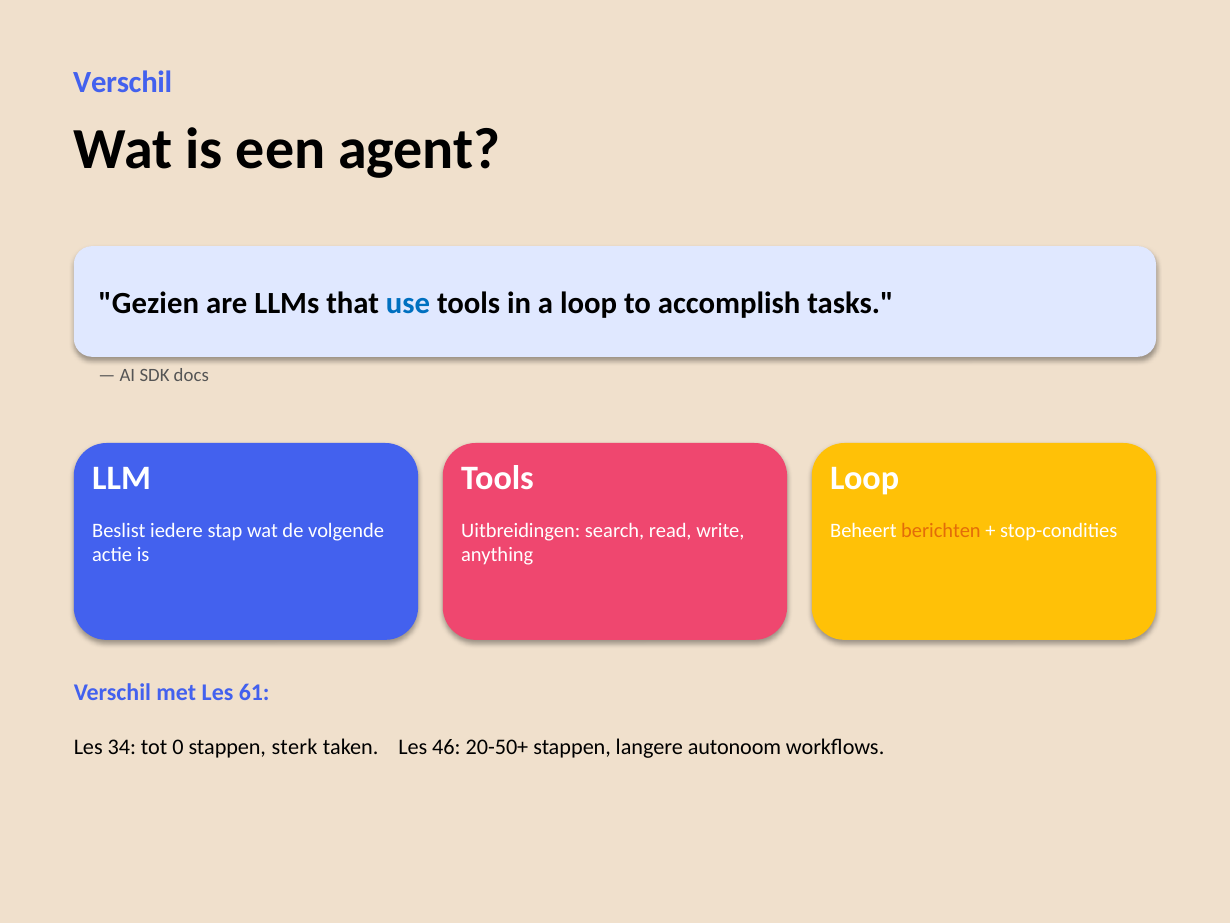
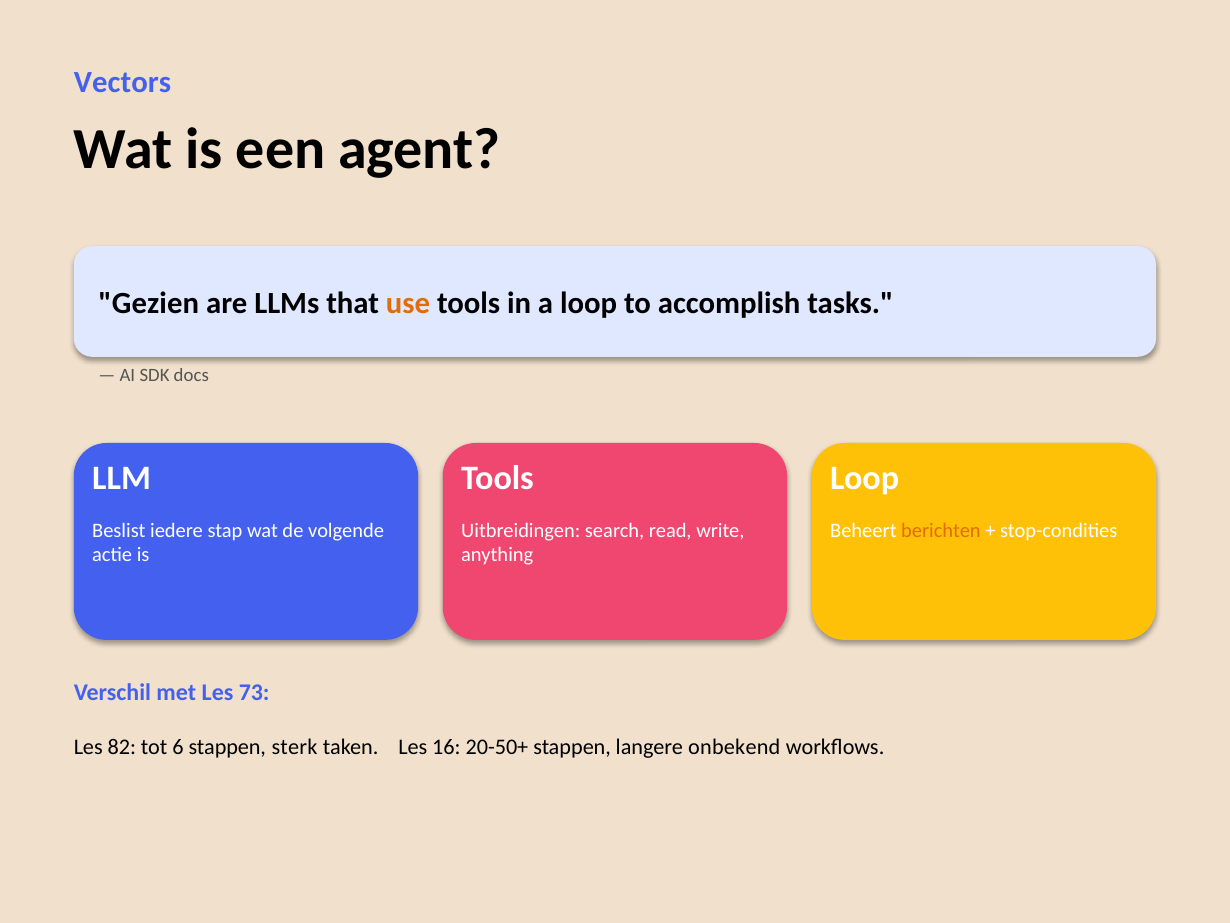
Verschil: Verschil -> Vectors (122, 82)
use colour: blue -> orange (408, 303)
61: 61 -> 73 (254, 693)
34: 34 -> 82 (122, 747)
0: 0 -> 6 (178, 747)
46: 46 -> 16 (446, 747)
autonoom: autonoom -> onbekend (734, 747)
